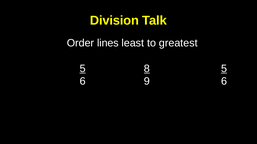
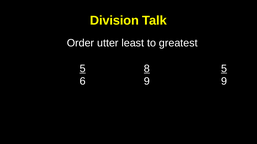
lines: lines -> utter (108, 43)
9 6: 6 -> 9 (224, 82)
